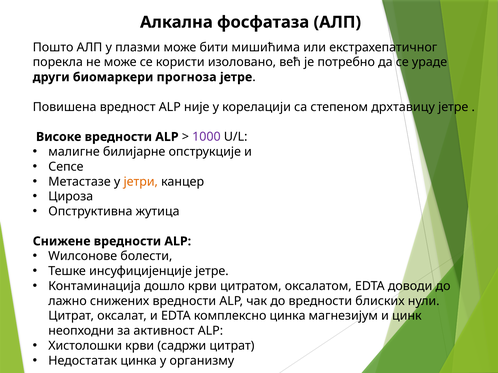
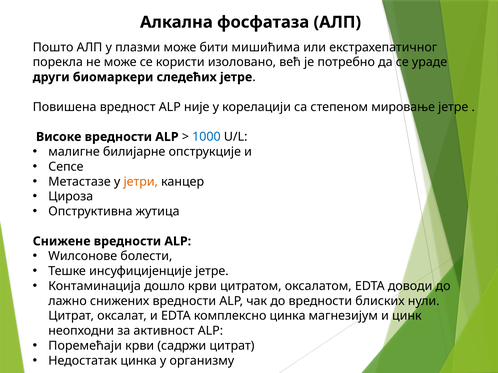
прогноза: прогноза -> следећих (187, 77)
дрхтавицу: дрхтавицу -> мировање (403, 107)
1000 colour: purple -> blue (206, 137)
Хистолошки: Хистолошки -> Поремећаји (85, 346)
